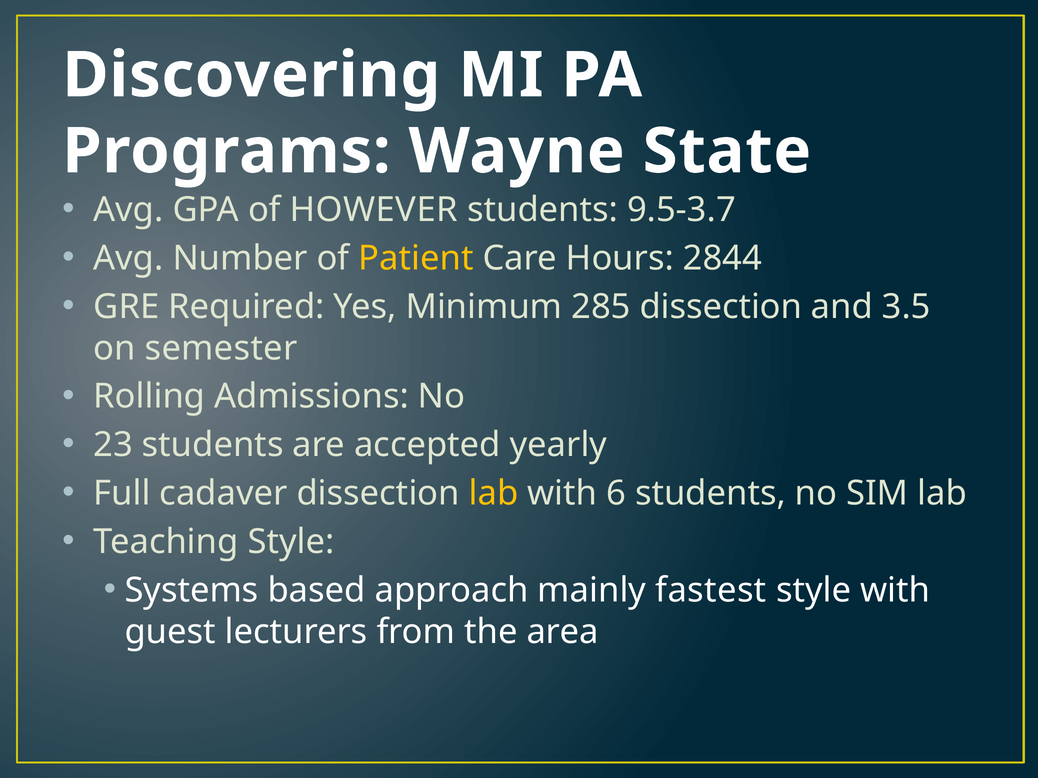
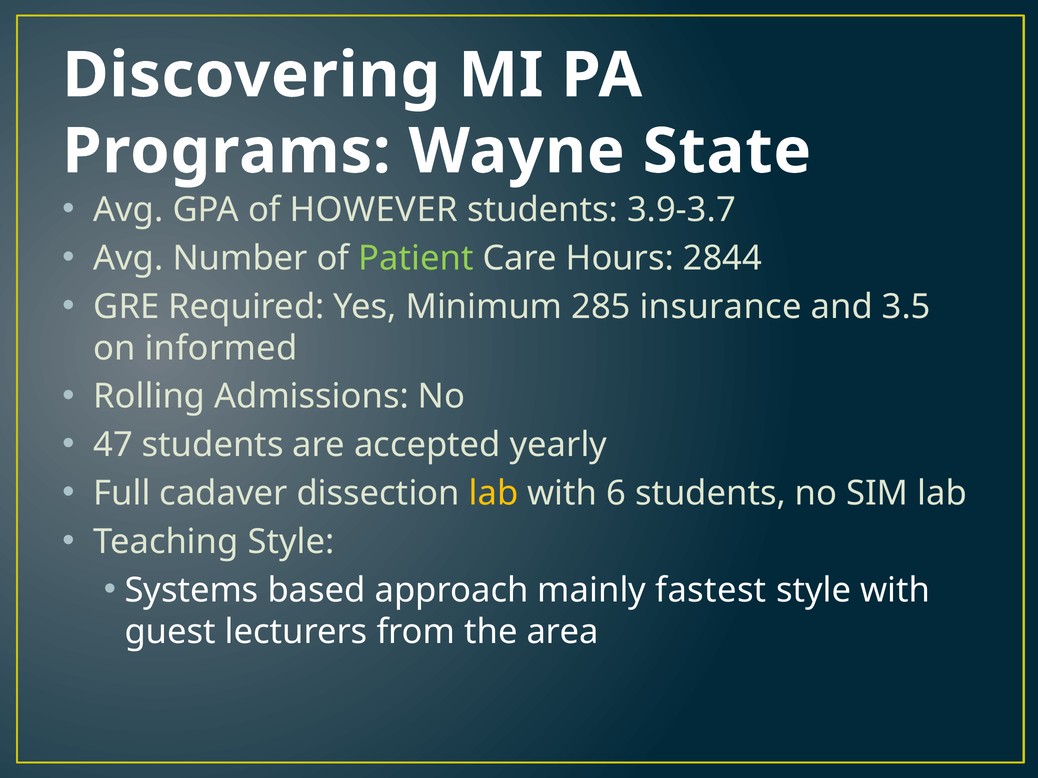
9.5-3.7: 9.5-3.7 -> 3.9-3.7 (681, 210)
Patient colour: yellow -> light green (416, 258)
285 dissection: dissection -> insurance (721, 307)
semester: semester -> informed (221, 348)
23: 23 -> 47 (113, 445)
